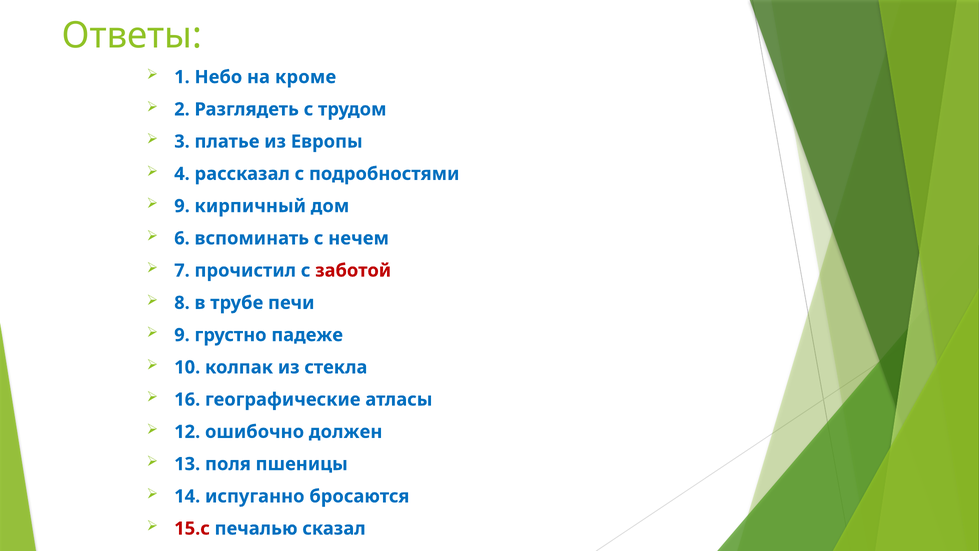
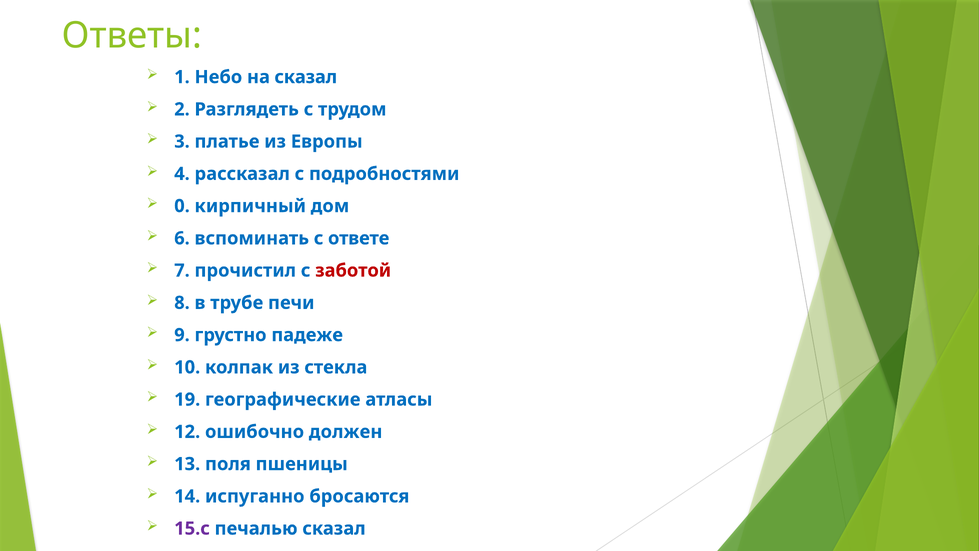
на кроме: кроме -> сказал (306, 77)
9: 9 -> 0 (182, 206)
нечем: нечем -> ответе (359, 238)
16: 16 -> 19 (187, 399)
15.с colour: red -> purple (192, 528)
